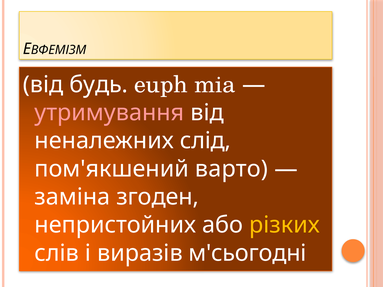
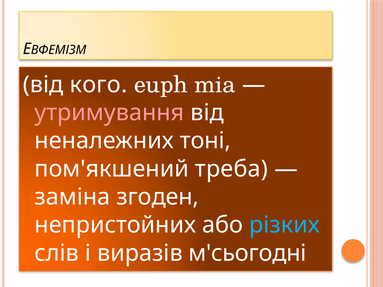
будь: будь -> кого (99, 85)
слід: слід -> тоні (205, 141)
варто: варто -> треба (231, 169)
різких colour: yellow -> light blue (284, 225)
